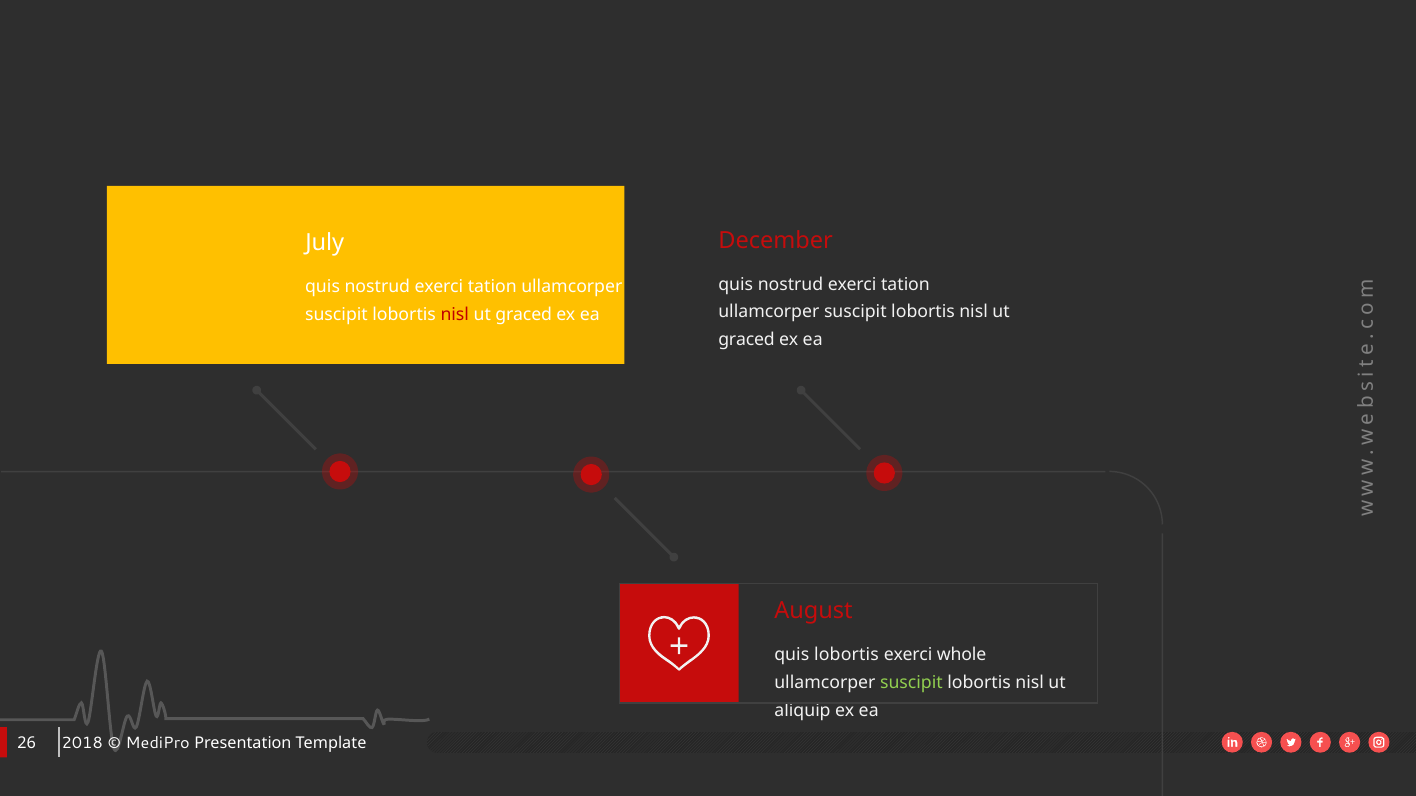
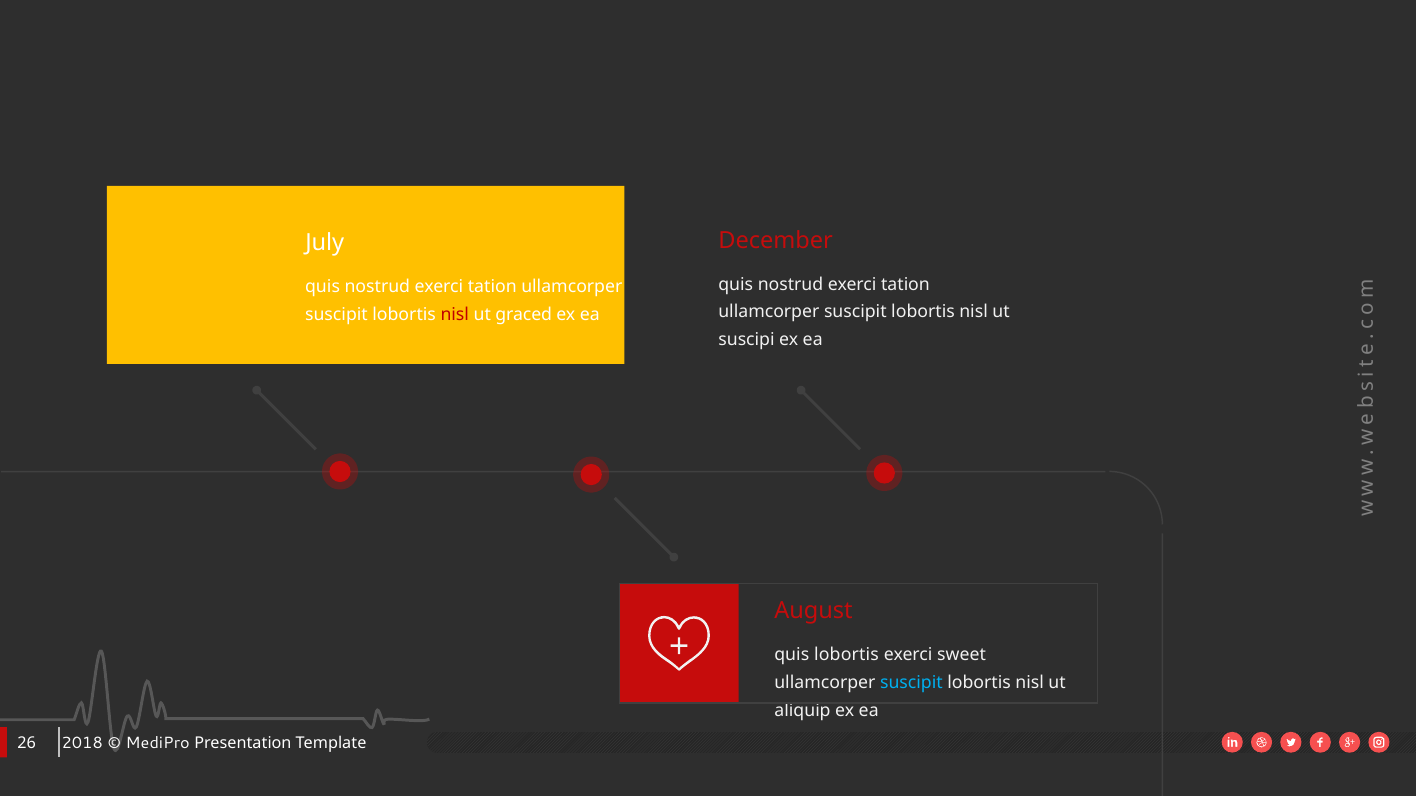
graced: graced -> suscipi (747, 340)
whole: whole -> sweet (961, 655)
suscipit colour: light green -> light blue (911, 683)
